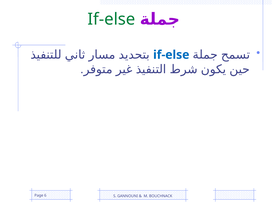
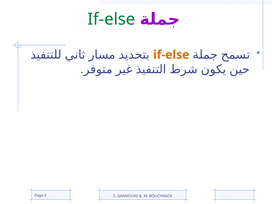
if-else colour: blue -> orange (171, 55)
